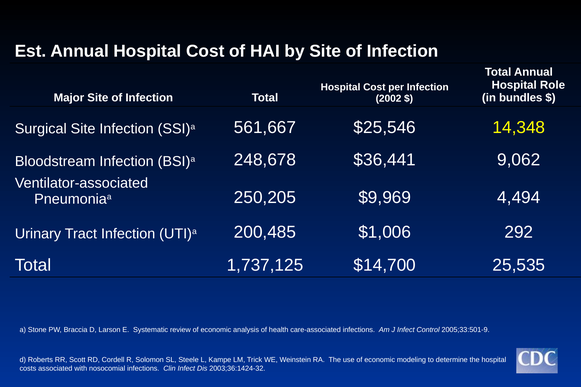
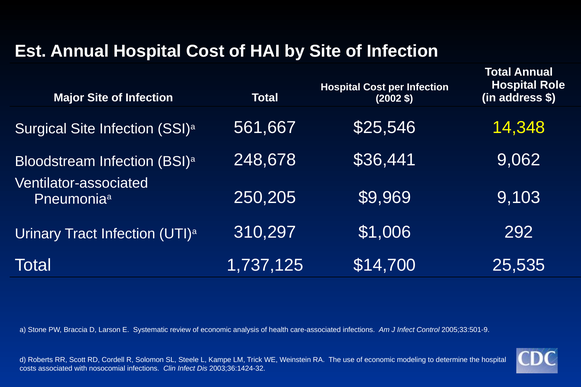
bundles: bundles -> address (521, 98)
4,494: 4,494 -> 9,103 (519, 198)
200,485: 200,485 -> 310,297 (265, 233)
